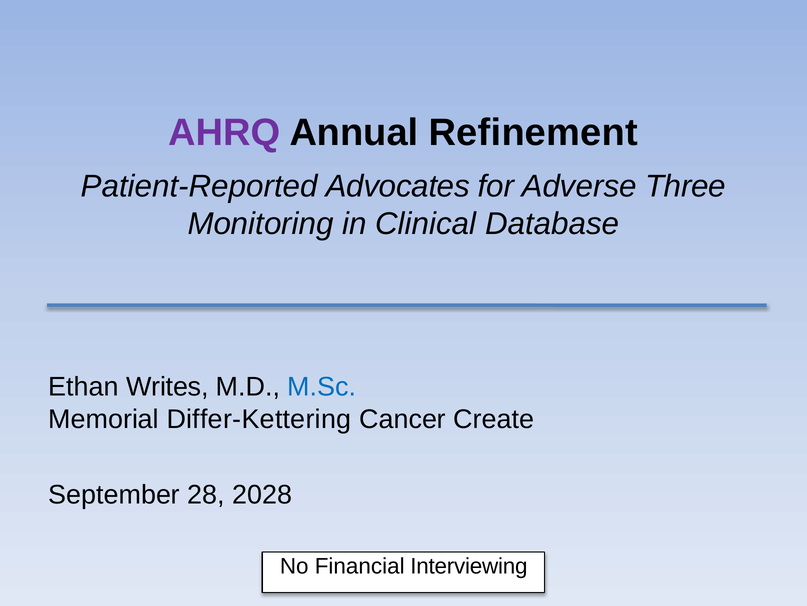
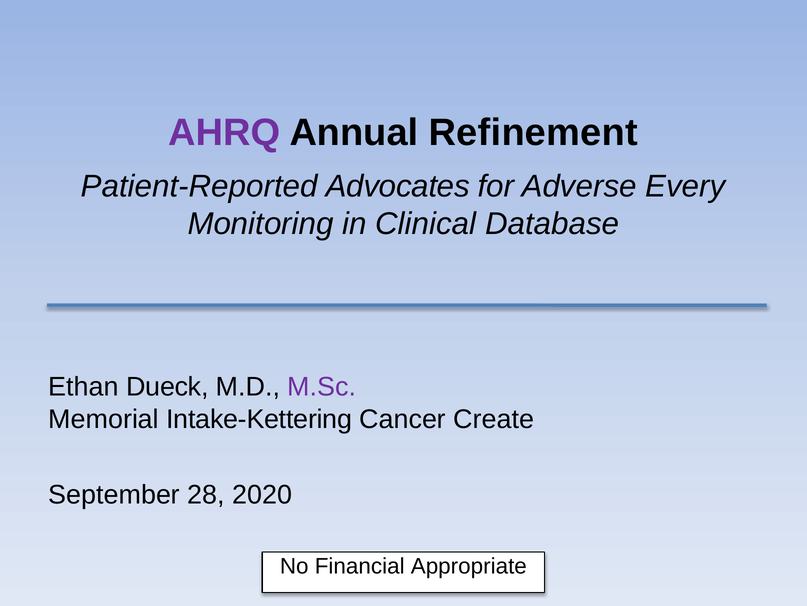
Three: Three -> Every (685, 186)
Writes: Writes -> Dueck (167, 386)
M.Sc colour: blue -> purple (322, 386)
Differ-Kettering: Differ-Kettering -> Intake-Kettering (259, 419)
2028: 2028 -> 2020 (262, 494)
Interviewing: Interviewing -> Appropriate (469, 565)
